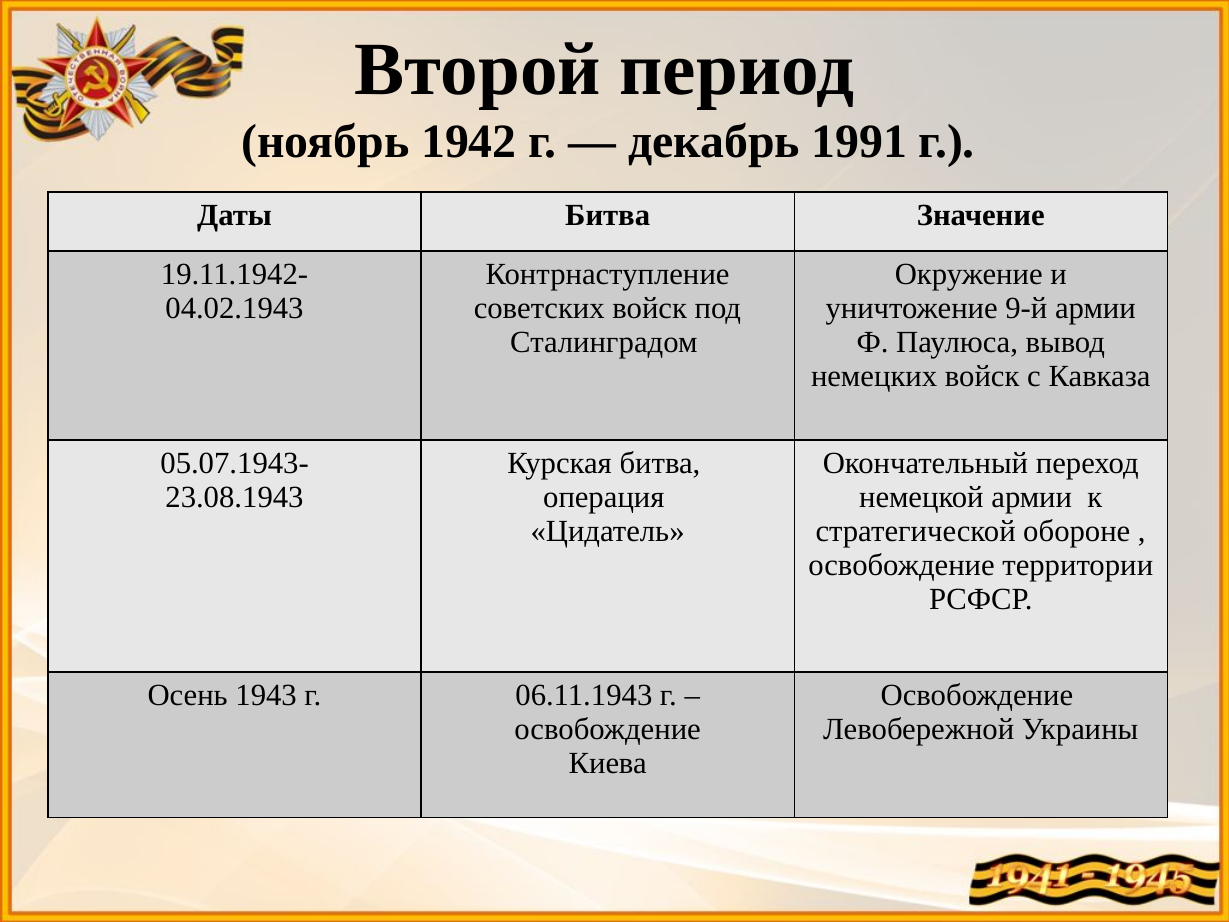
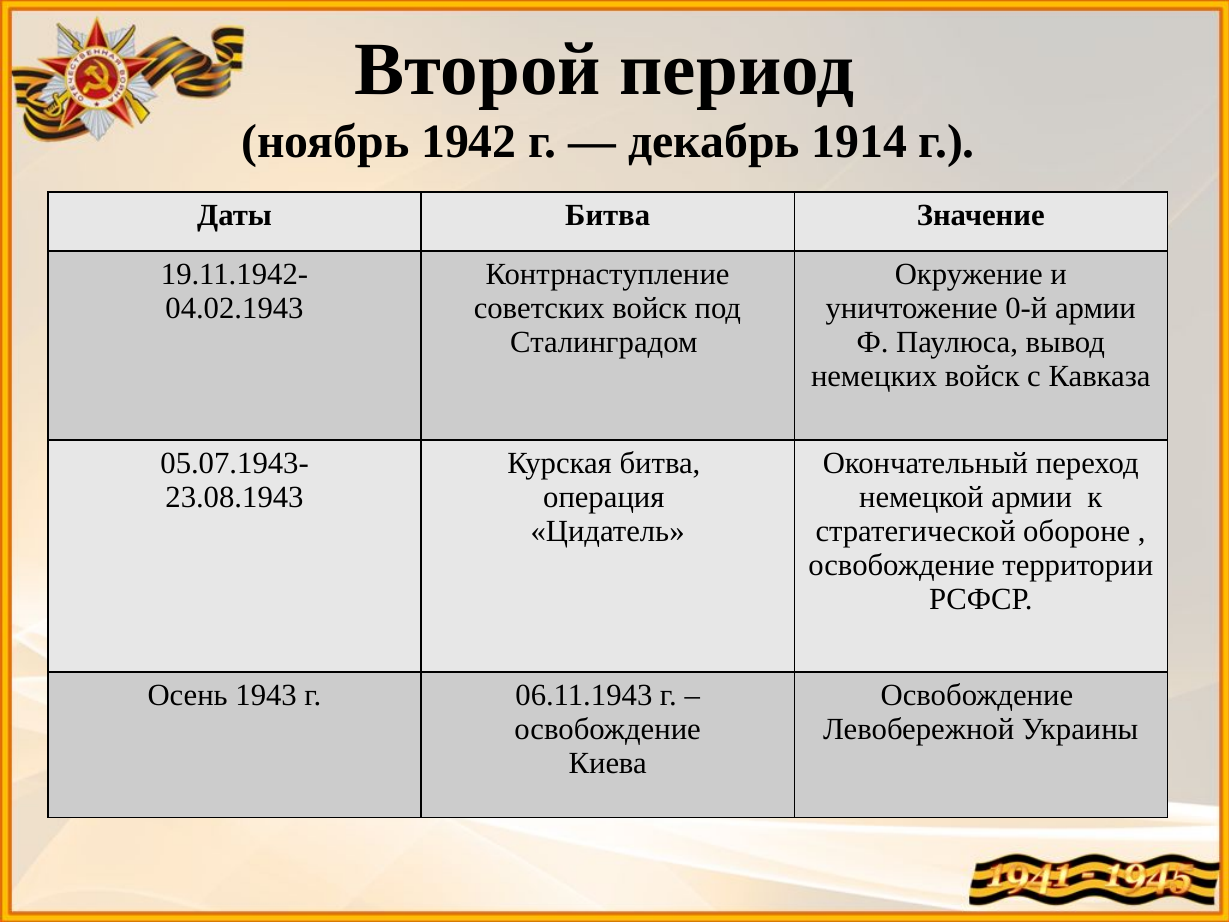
1991: 1991 -> 1914 (859, 141)
9-й: 9-й -> 0-й (1026, 308)
